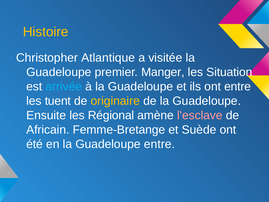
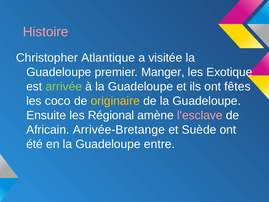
Histoire colour: yellow -> pink (46, 32)
Situation: Situation -> Exotique (229, 72)
arrivée colour: light blue -> light green (64, 86)
ont entre: entre -> fêtes (238, 86)
tuent: tuent -> coco (58, 101)
Femme-Bretange: Femme-Bretange -> Arrivée-Bretange (119, 130)
